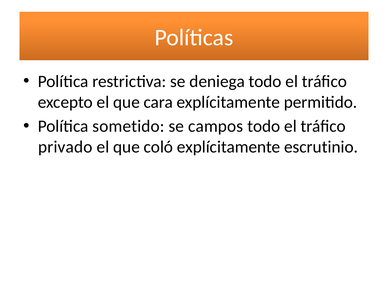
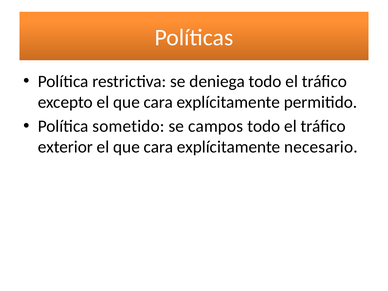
privado: privado -> exterior (65, 147)
coló: coló -> cara (158, 147)
escrutinio: escrutinio -> necesario (321, 147)
